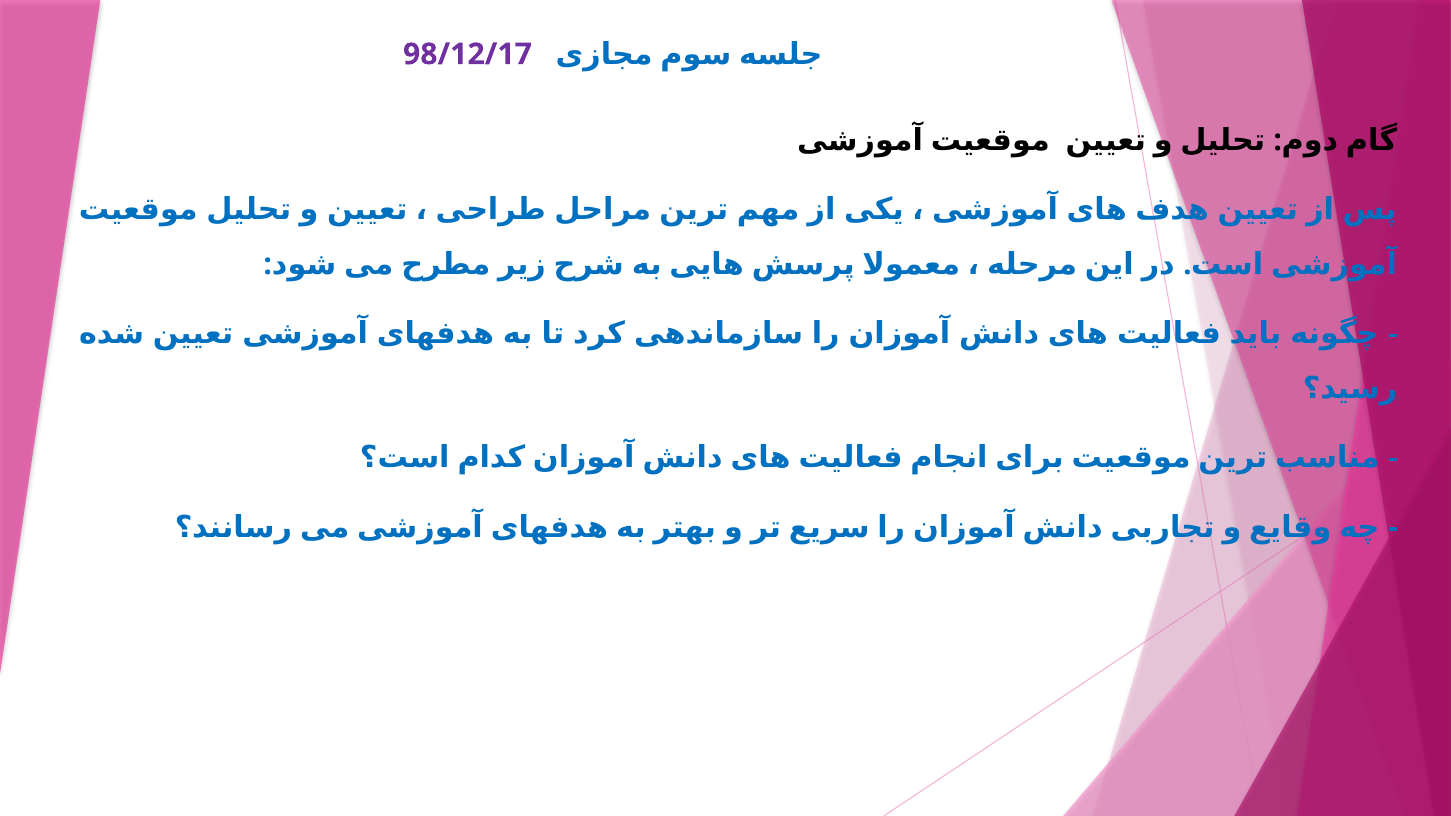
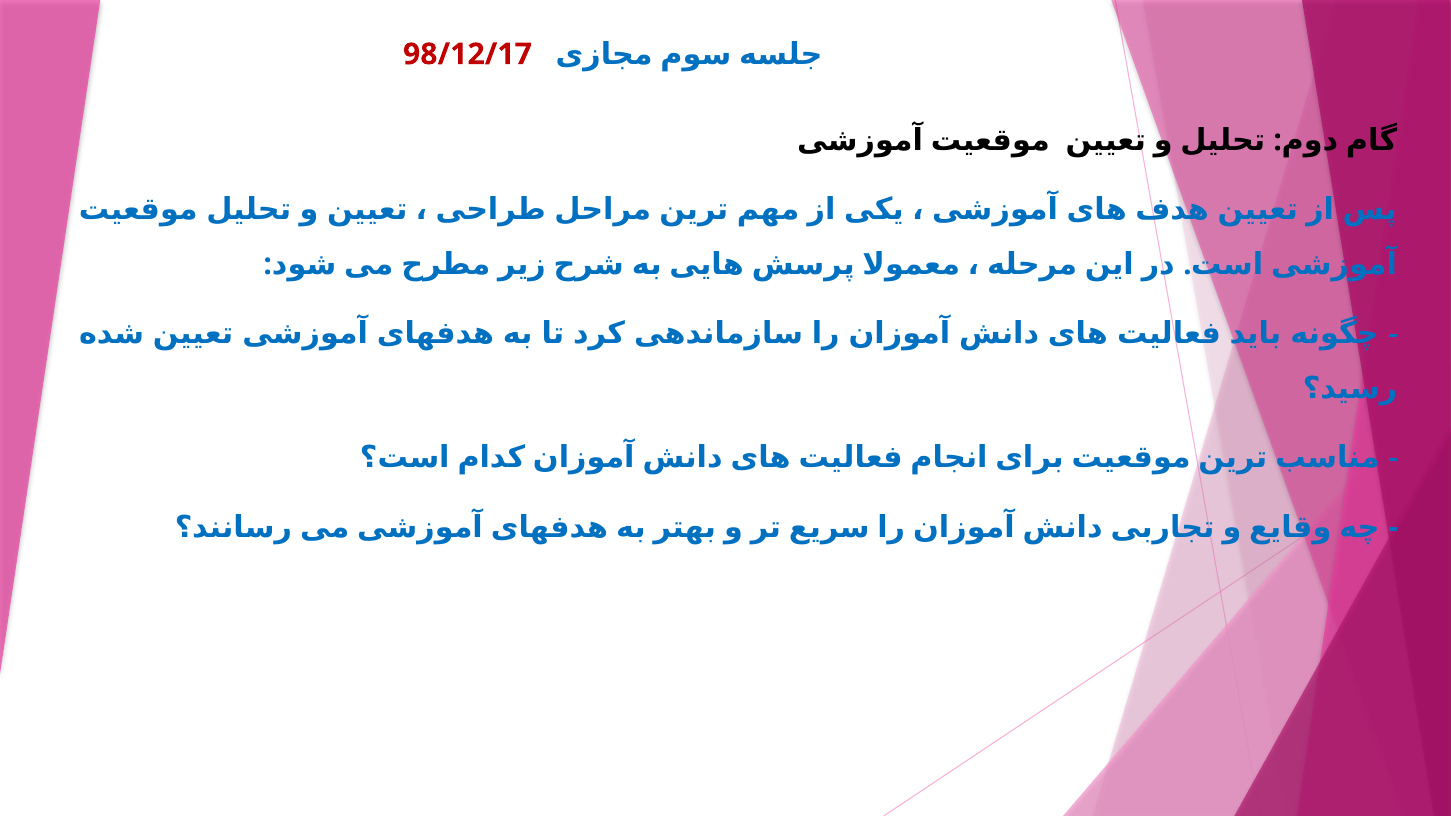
98/12/17 colour: purple -> red (467, 54)
